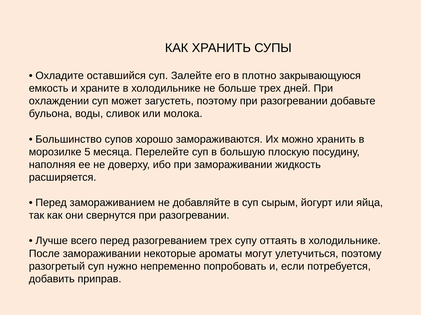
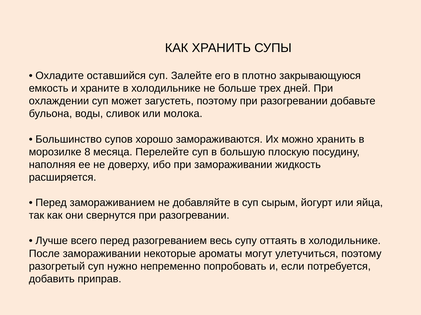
5: 5 -> 8 (87, 152)
разогреванием трех: трех -> весь (221, 241)
